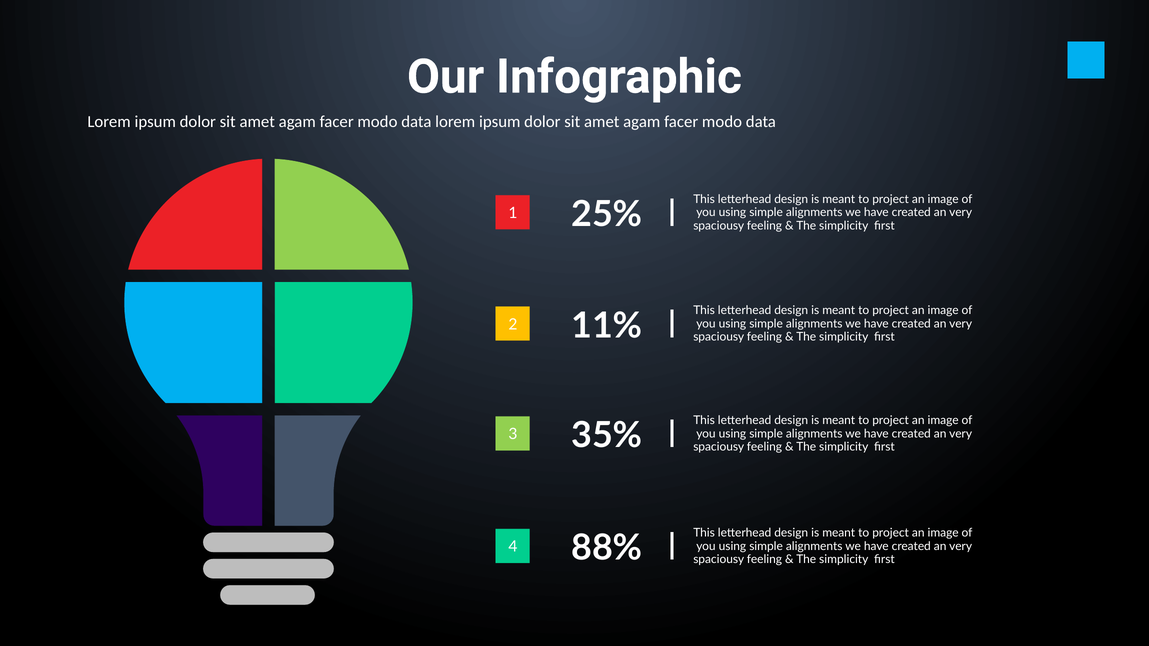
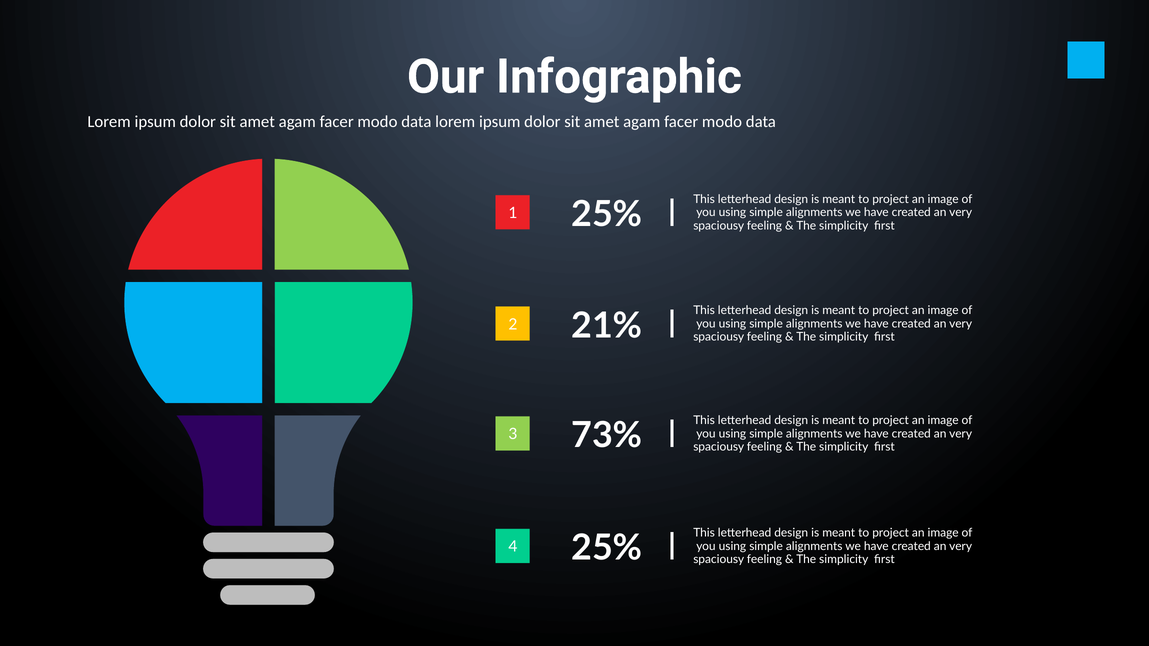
11%: 11% -> 21% (607, 326)
35%: 35% -> 73% (607, 436)
4 88%: 88% -> 25% (607, 548)
